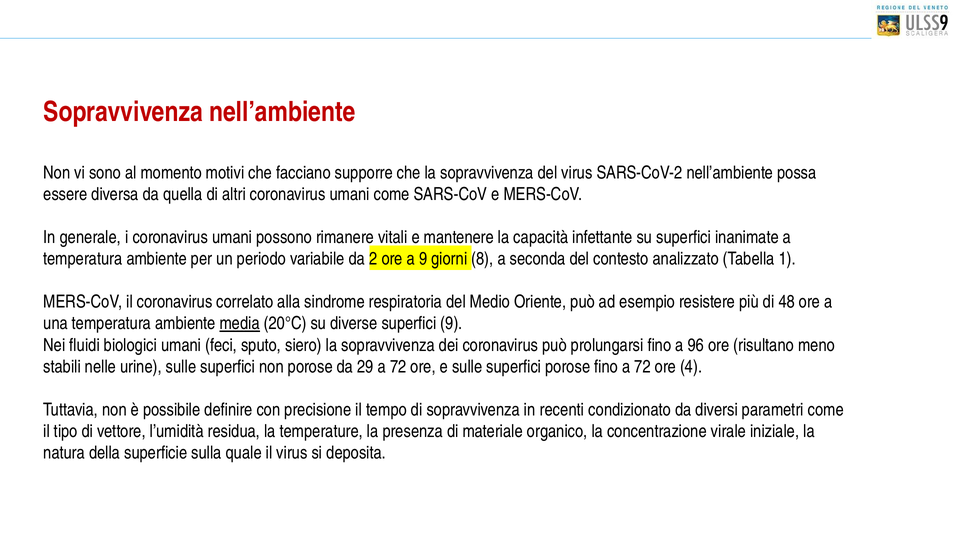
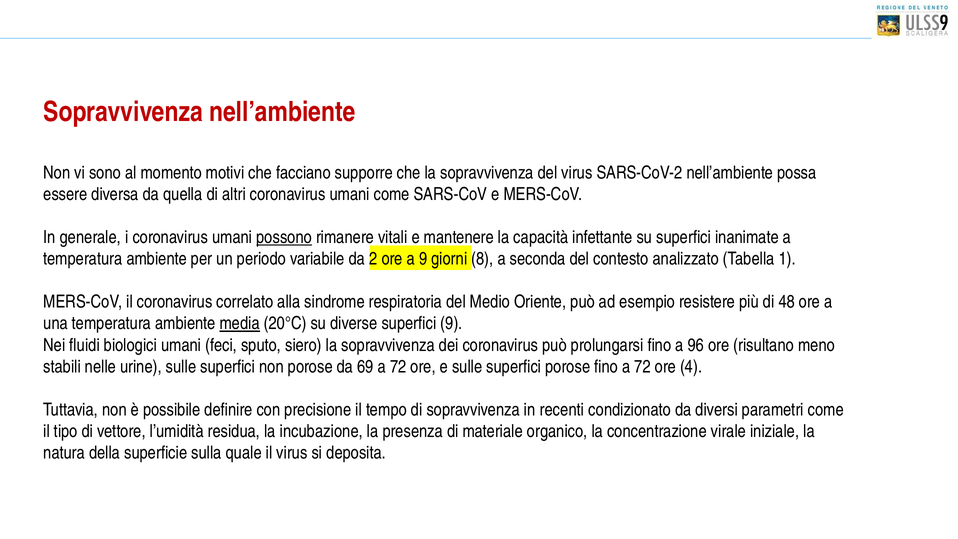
possono underline: none -> present (284, 237)
29: 29 -> 69 (365, 367)
temperature: temperature -> incubazione (321, 431)
